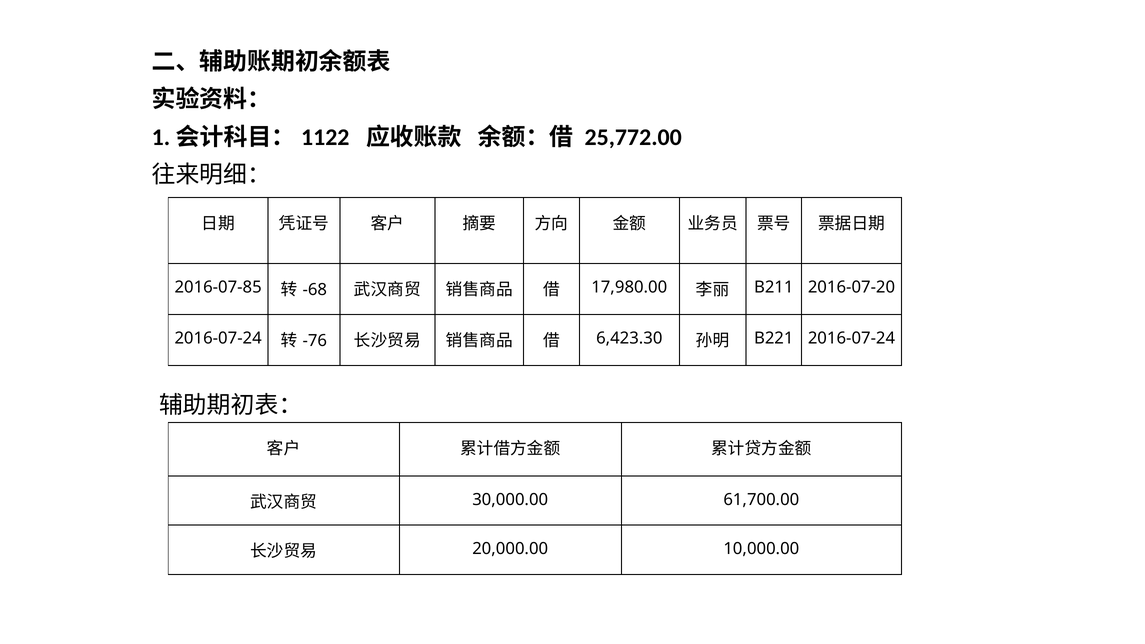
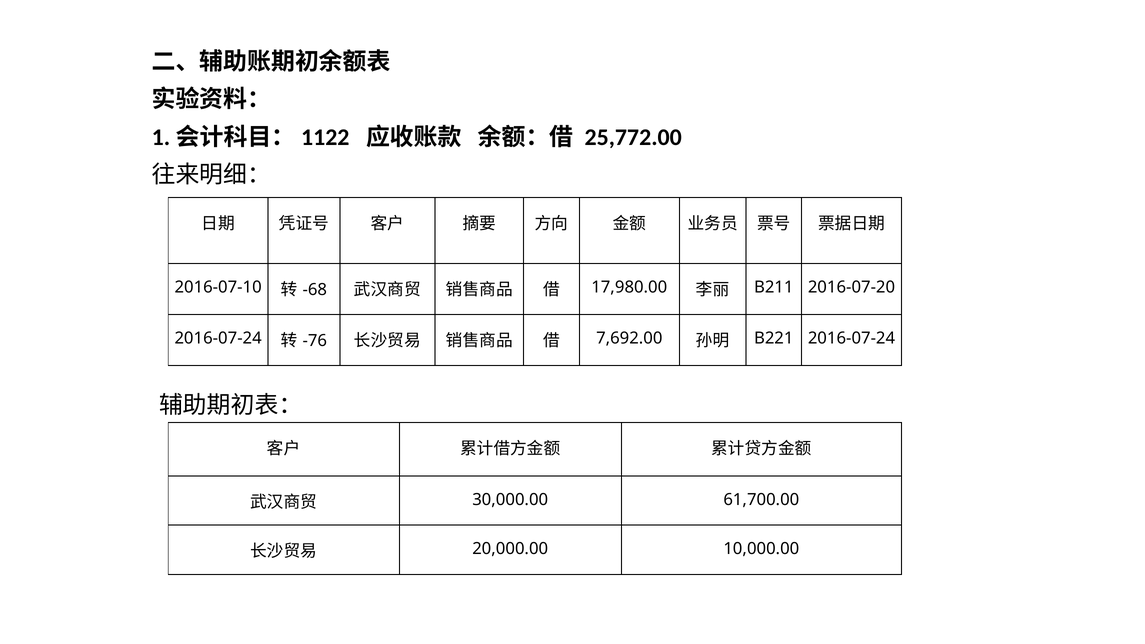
2016-07-85: 2016-07-85 -> 2016-07-10 (218, 287)
6,423.30: 6,423.30 -> 7,692.00 (629, 338)
